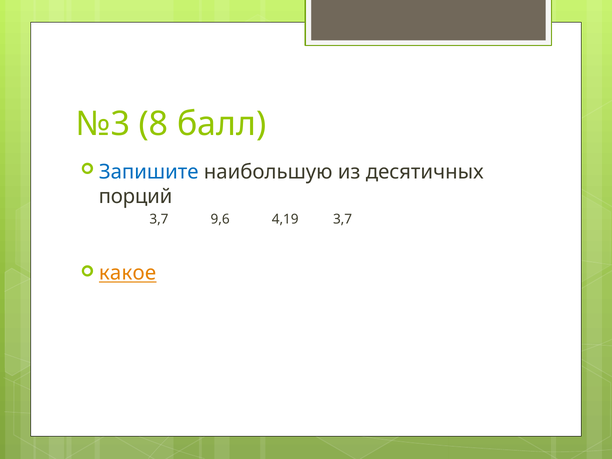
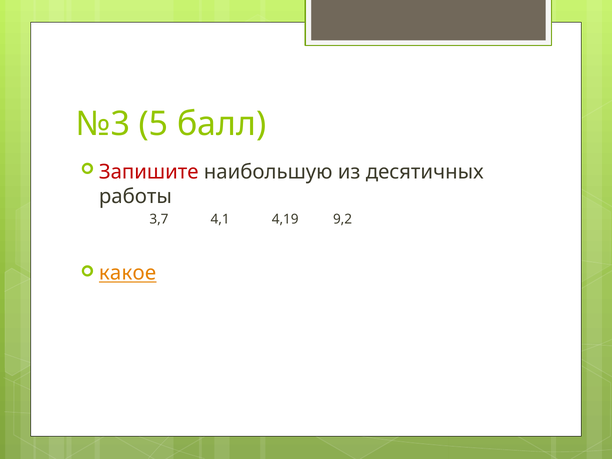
8: 8 -> 5 (154, 124)
Запишите colour: blue -> red (149, 172)
порций: порций -> работы (135, 197)
9,6: 9,6 -> 4,1 (220, 219)
4,19 3,7: 3,7 -> 9,2 (343, 219)
